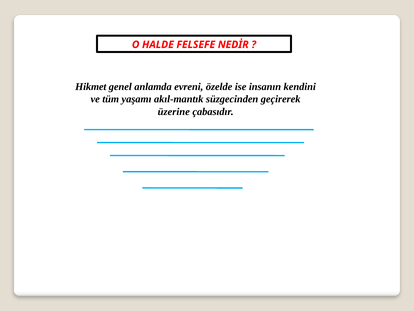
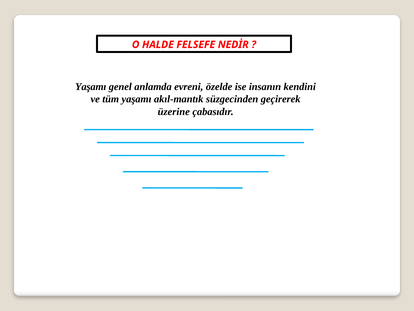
Hikmet: Hikmet -> Yaşamı (91, 87)
